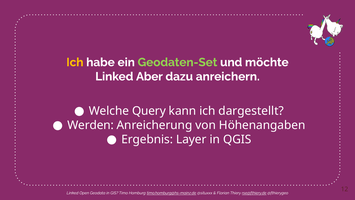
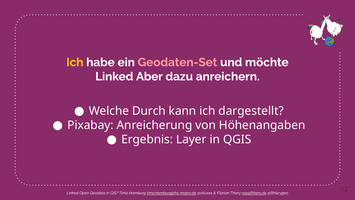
Geodaten-Set colour: light green -> pink (177, 62)
Query: Query -> Durch (149, 111)
Werden: Werden -> Pixabay (90, 125)
